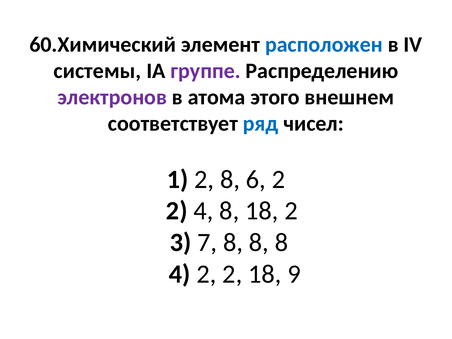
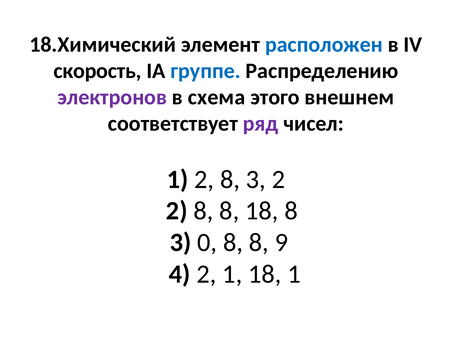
60.Химический: 60.Химический -> 18.Химический (103, 45)
системы: системы -> скорость (97, 71)
группе colour: purple -> blue (206, 71)
атома: атома -> схема (216, 97)
ряд colour: blue -> purple (261, 124)
2 8 6: 6 -> 3 (256, 179)
4: 4 -> 8 (203, 211)
18 2: 2 -> 8 (291, 211)
7: 7 -> 0 (207, 243)
8 8 8: 8 -> 9 (281, 243)
4 2 2: 2 -> 1 (232, 274)
18 9: 9 -> 1 (294, 274)
